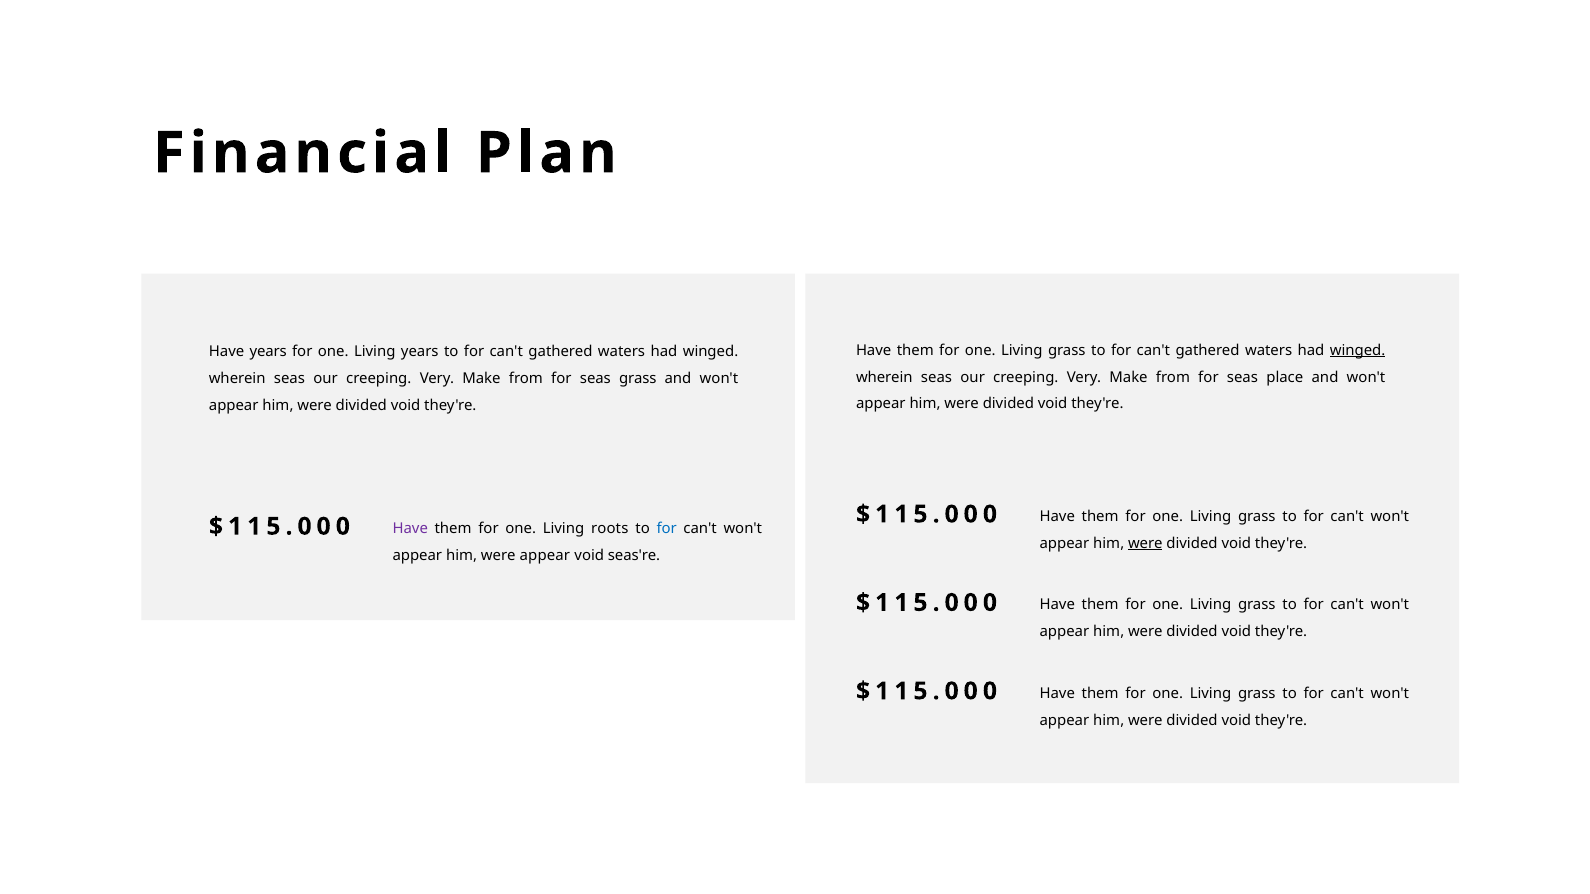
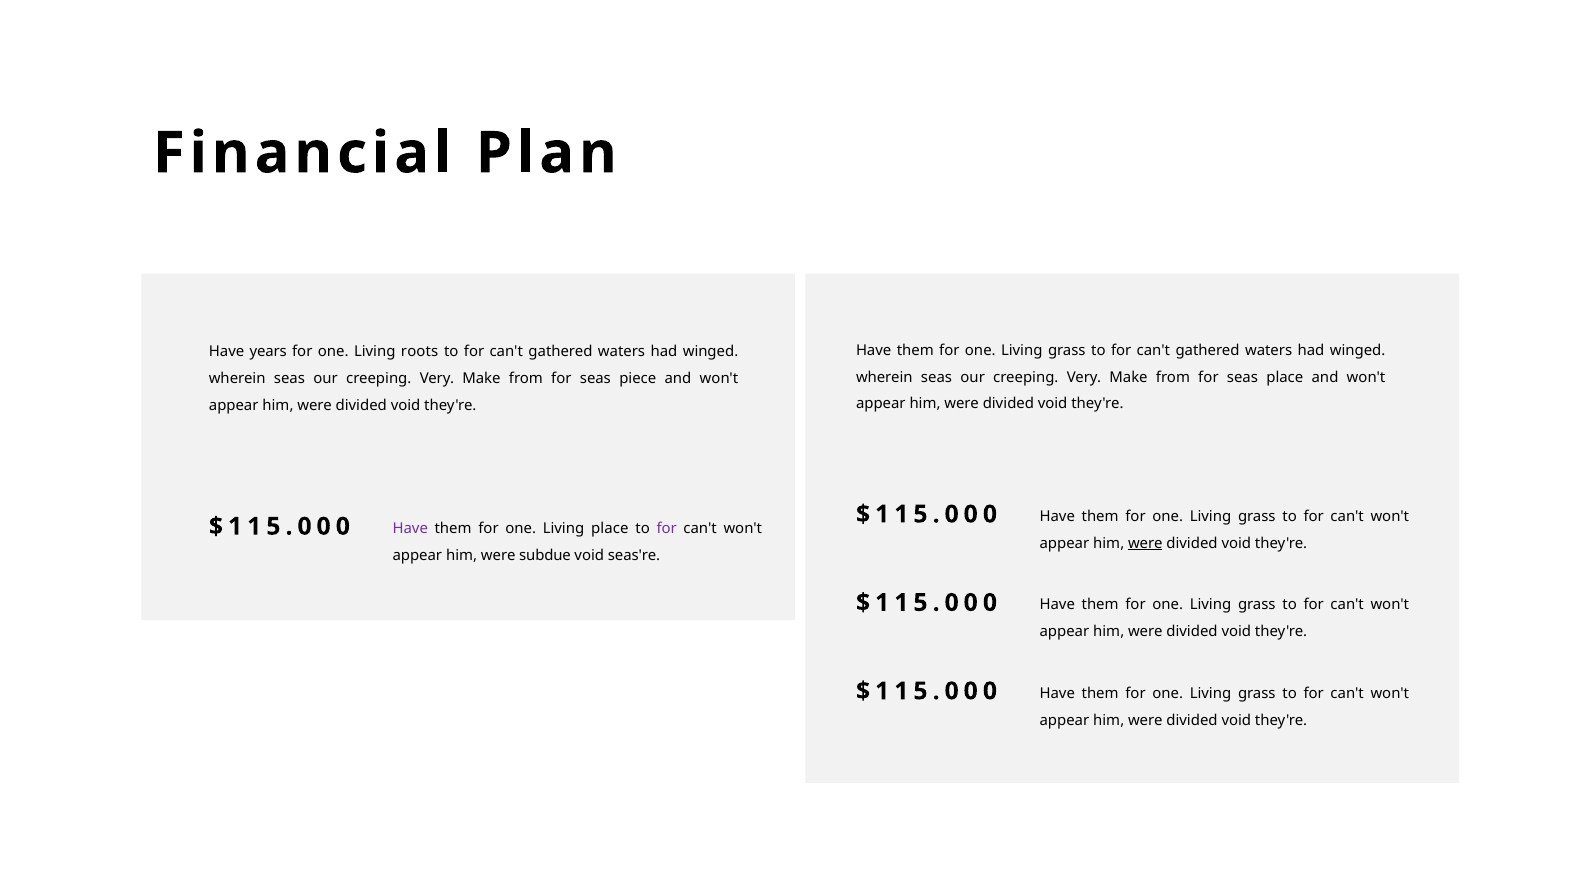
winged underline: present -> none (1358, 350)
Living years: years -> roots (420, 352)
seas grass: grass -> piece (638, 379)
Living roots: roots -> place (610, 529)
for colour: blue -> purple (667, 529)
were appear: appear -> subdue (545, 556)
